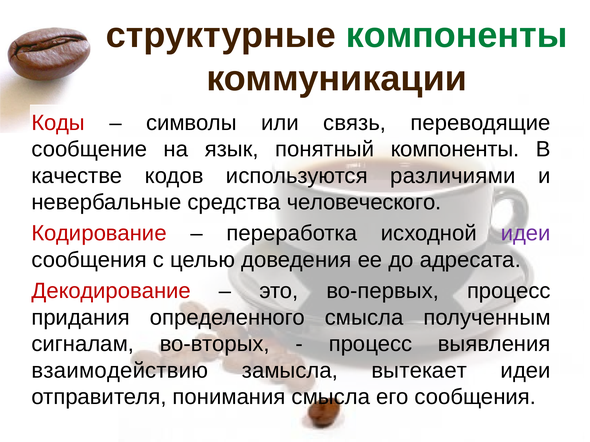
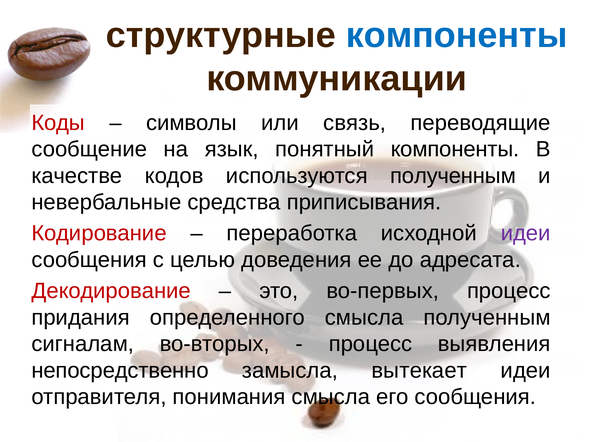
компоненты colour: green -> blue (457, 35)
используются различиями: различиями -> полученным (453, 176)
человеческого: человеческого -> приписывания (364, 203)
взаимодействию: взаимодействию -> непосредственно (120, 371)
